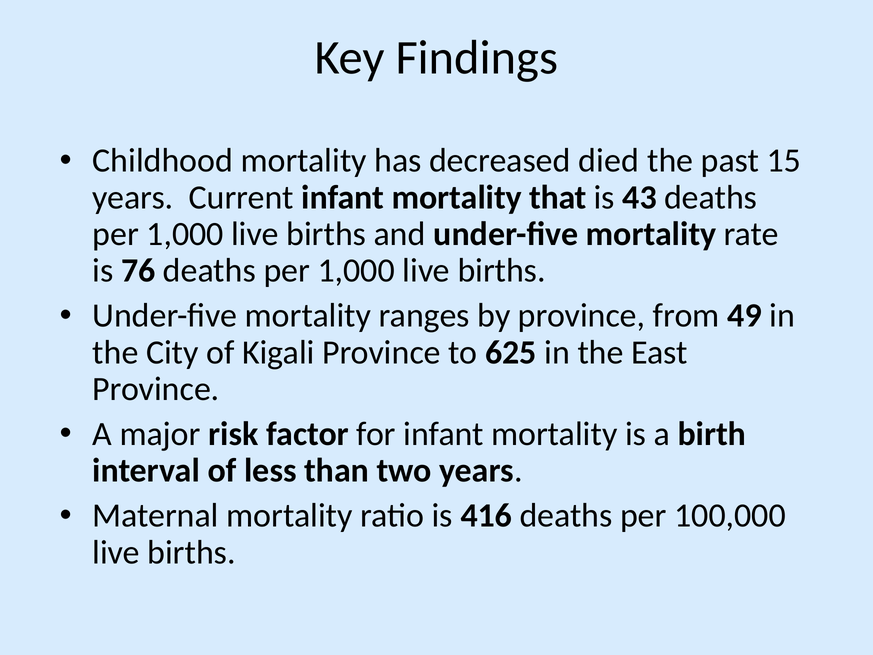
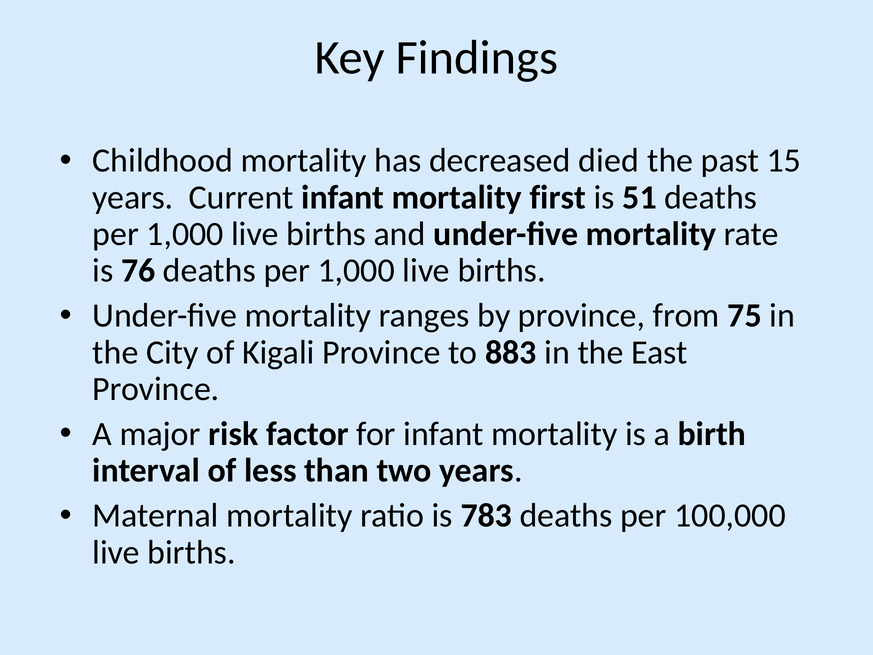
that: that -> first (558, 197)
43: 43 -> 51 (640, 197)
49: 49 -> 75 (745, 316)
625: 625 -> 883 (511, 352)
416: 416 -> 783 (486, 516)
